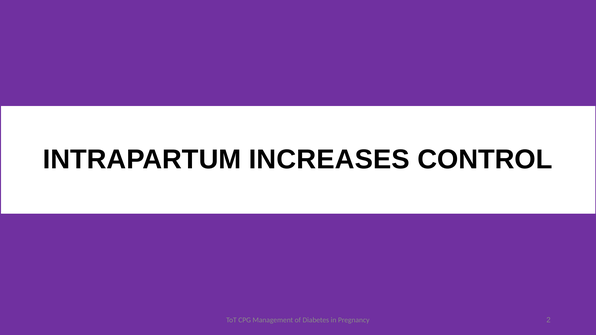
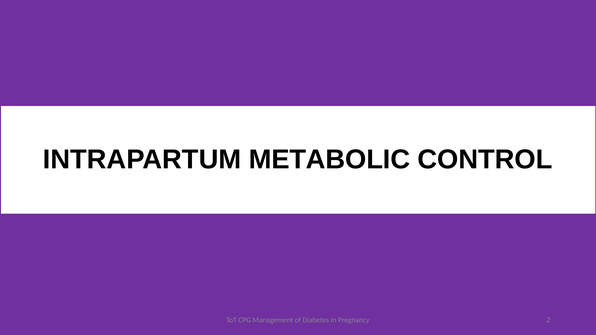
INCREASES: INCREASES -> METABOLIC (329, 160)
